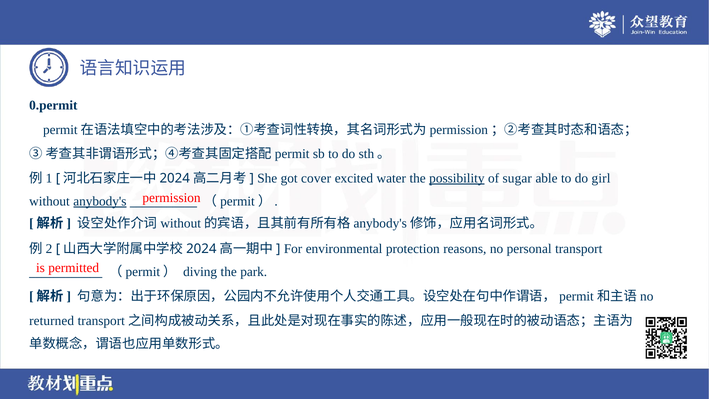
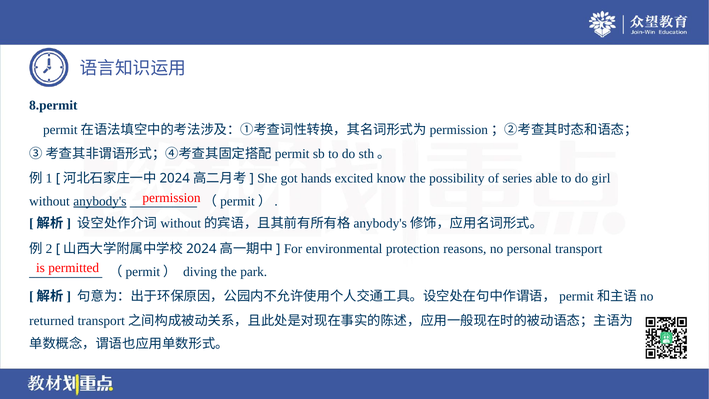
0.permit: 0.permit -> 8.permit (53, 105)
cover: cover -> hands (316, 178)
water: water -> know (391, 178)
possibility underline: present -> none (457, 178)
sugar: sugar -> series (517, 178)
